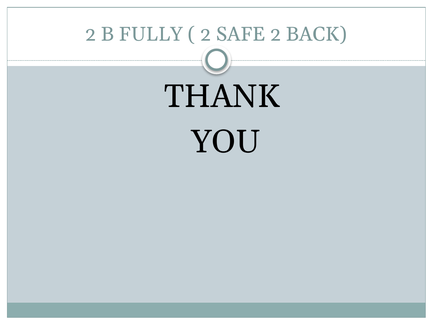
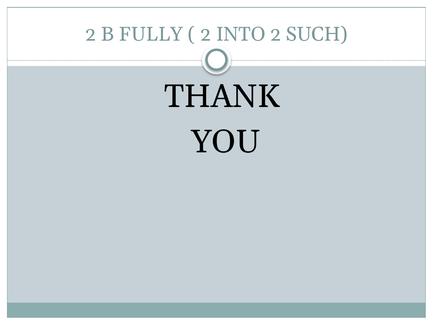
SAFE: SAFE -> INTO (241, 34)
BACK: BACK -> SUCH (317, 34)
